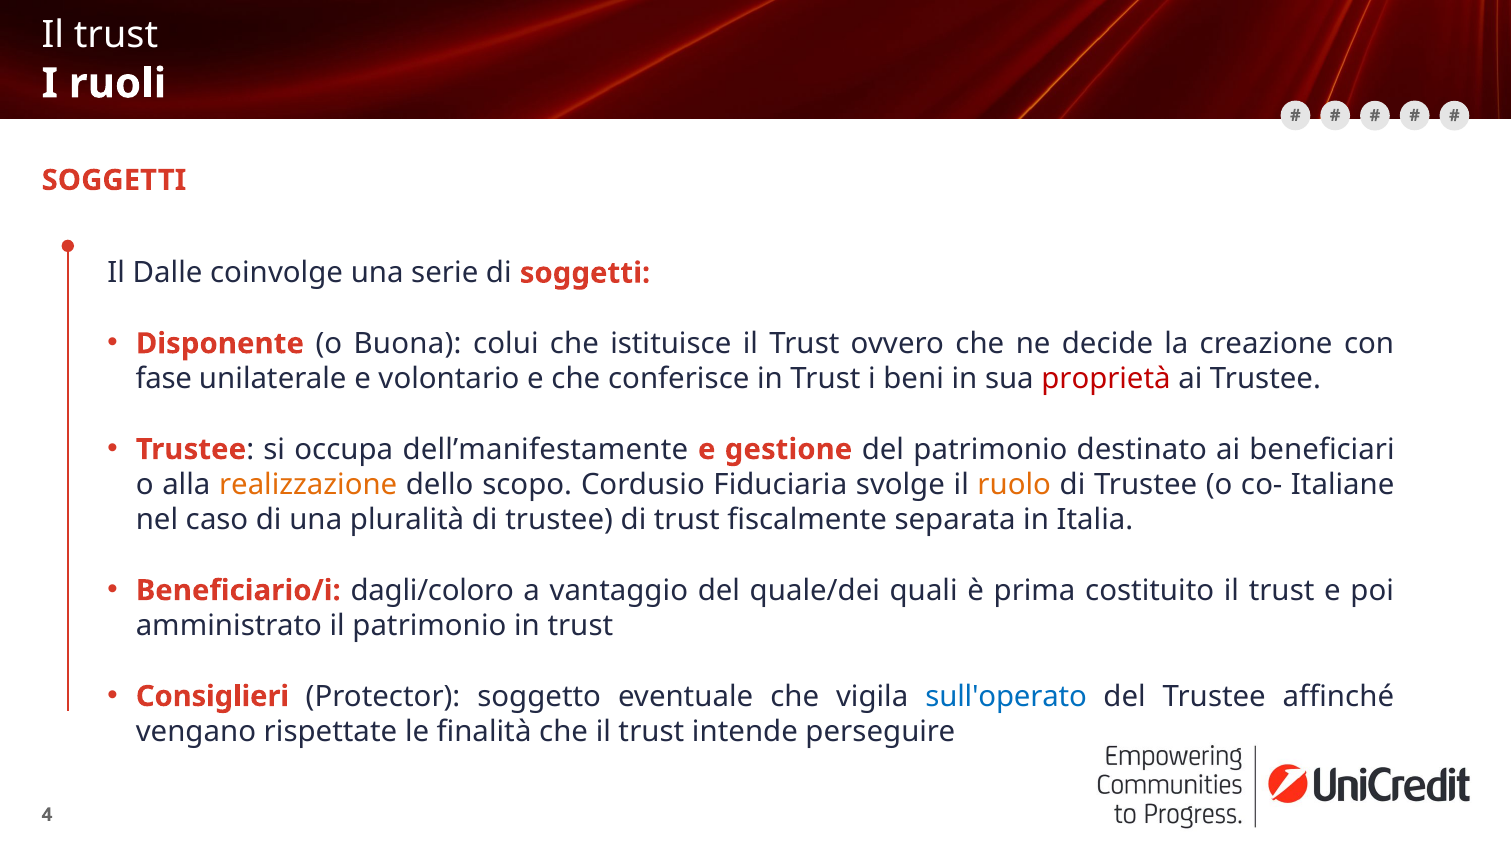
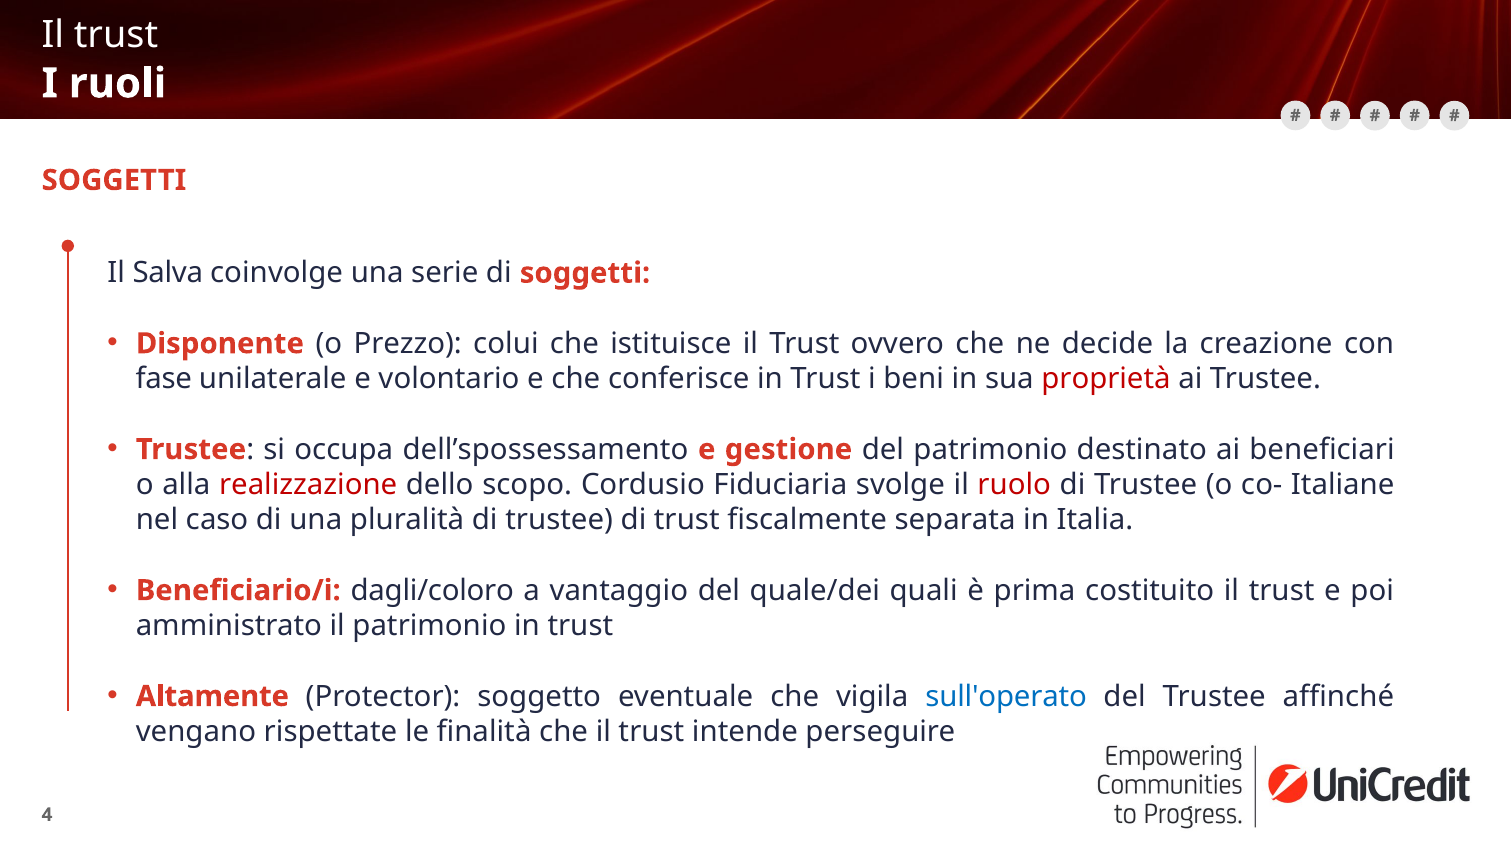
Dalle: Dalle -> Salva (168, 273)
Buona: Buona -> Prezzo (408, 344)
dell’manifestamente: dell’manifestamente -> dell’spossessamento (545, 449)
realizzazione colour: orange -> red (308, 485)
ruolo colour: orange -> red (1014, 485)
Consiglieri: Consiglieri -> Altamente (212, 696)
